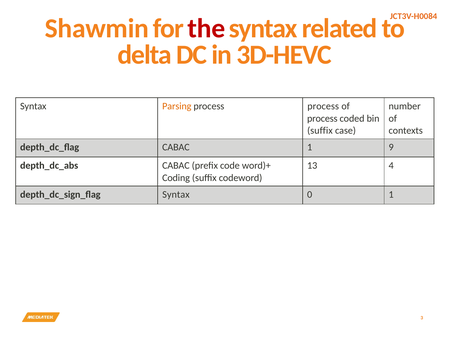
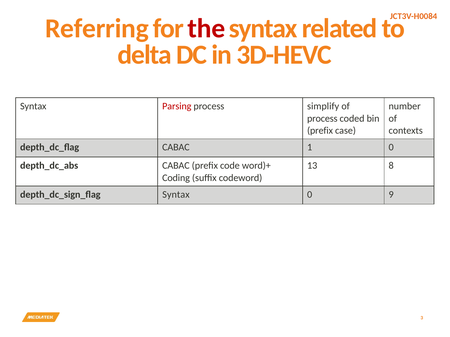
Shawmin: Shawmin -> Referring (97, 28)
Parsing colour: orange -> red (177, 106)
process process: process -> simplify (323, 106)
suffix: suffix -> prefix (320, 131)
1 9: 9 -> 0 (391, 148)
4: 4 -> 8 (391, 166)
0 1: 1 -> 9 (391, 195)
